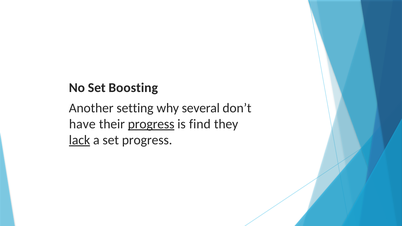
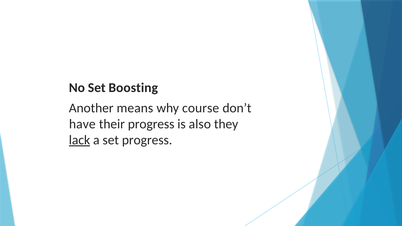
setting: setting -> means (135, 108)
several: several -> course (201, 108)
progress underline: present -> none (151, 124)
find: find -> also (200, 124)
